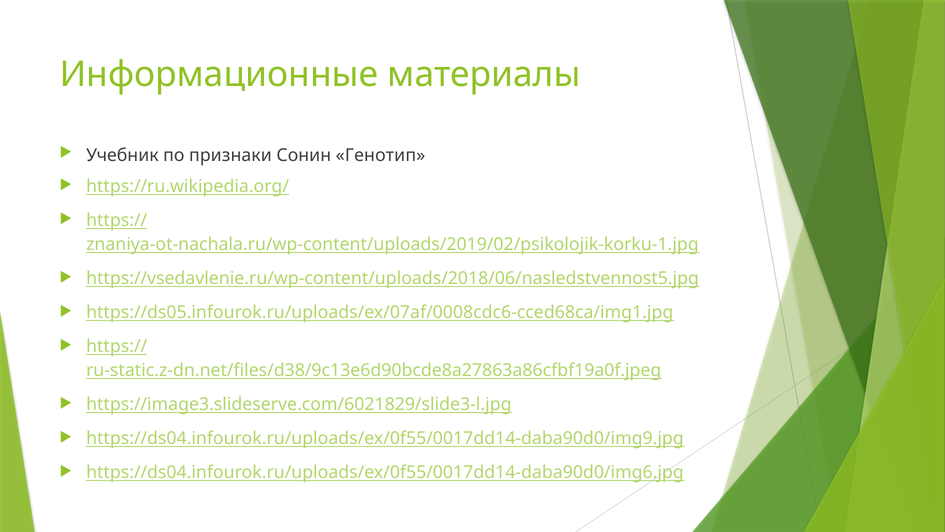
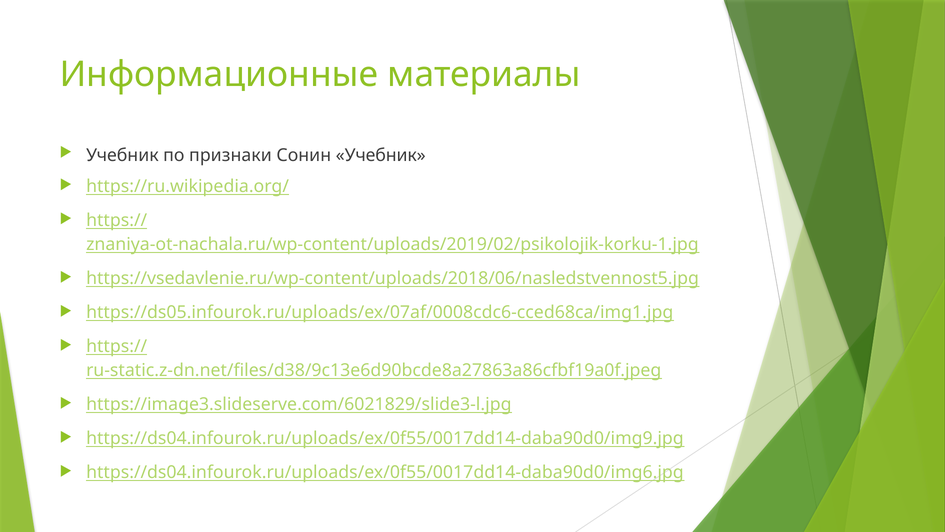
Сонин Генотип: Генотип -> Учебник (381, 155)
